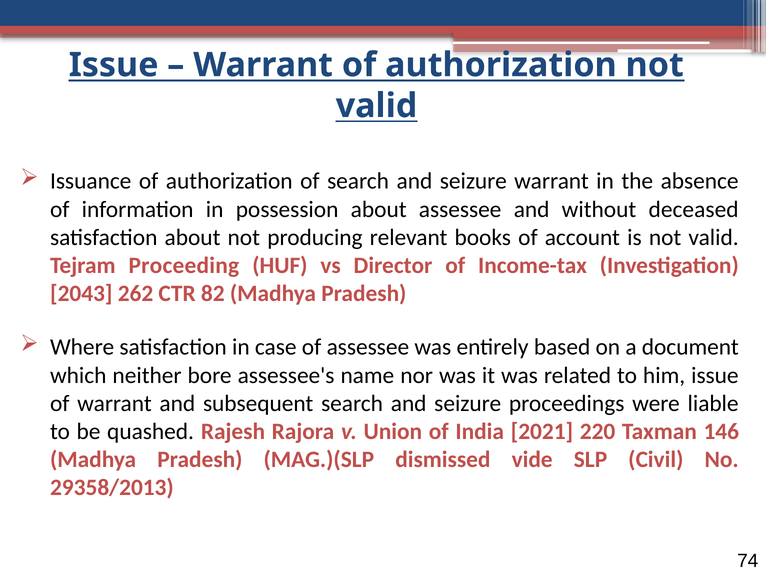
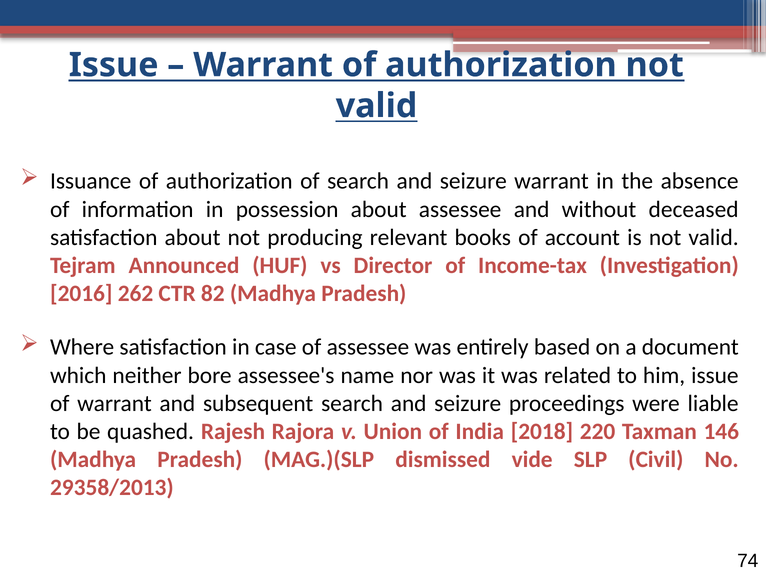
Proceeding: Proceeding -> Announced (184, 265)
2043: 2043 -> 2016 (81, 293)
2021: 2021 -> 2018 (542, 431)
